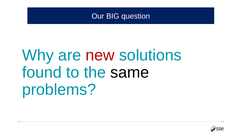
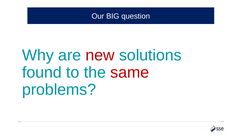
same colour: black -> red (130, 73)
